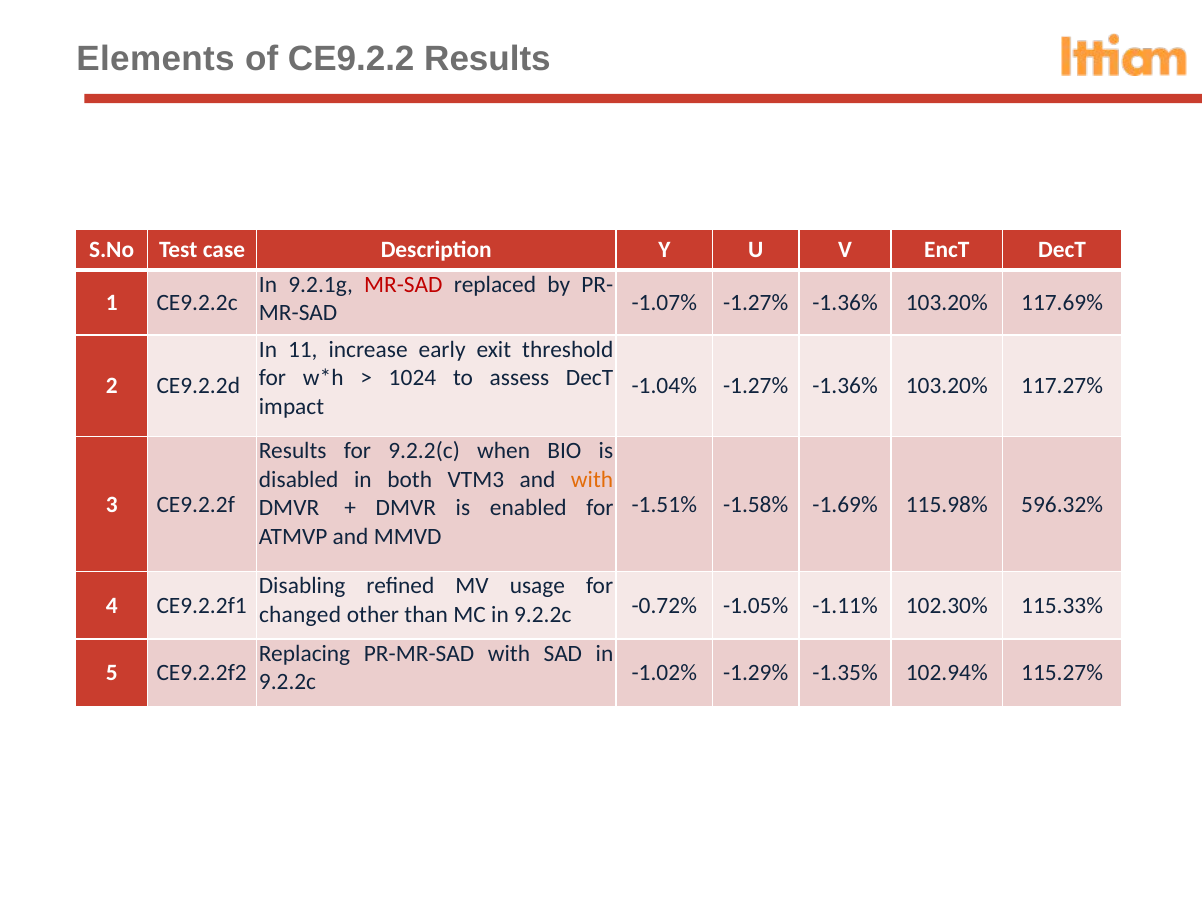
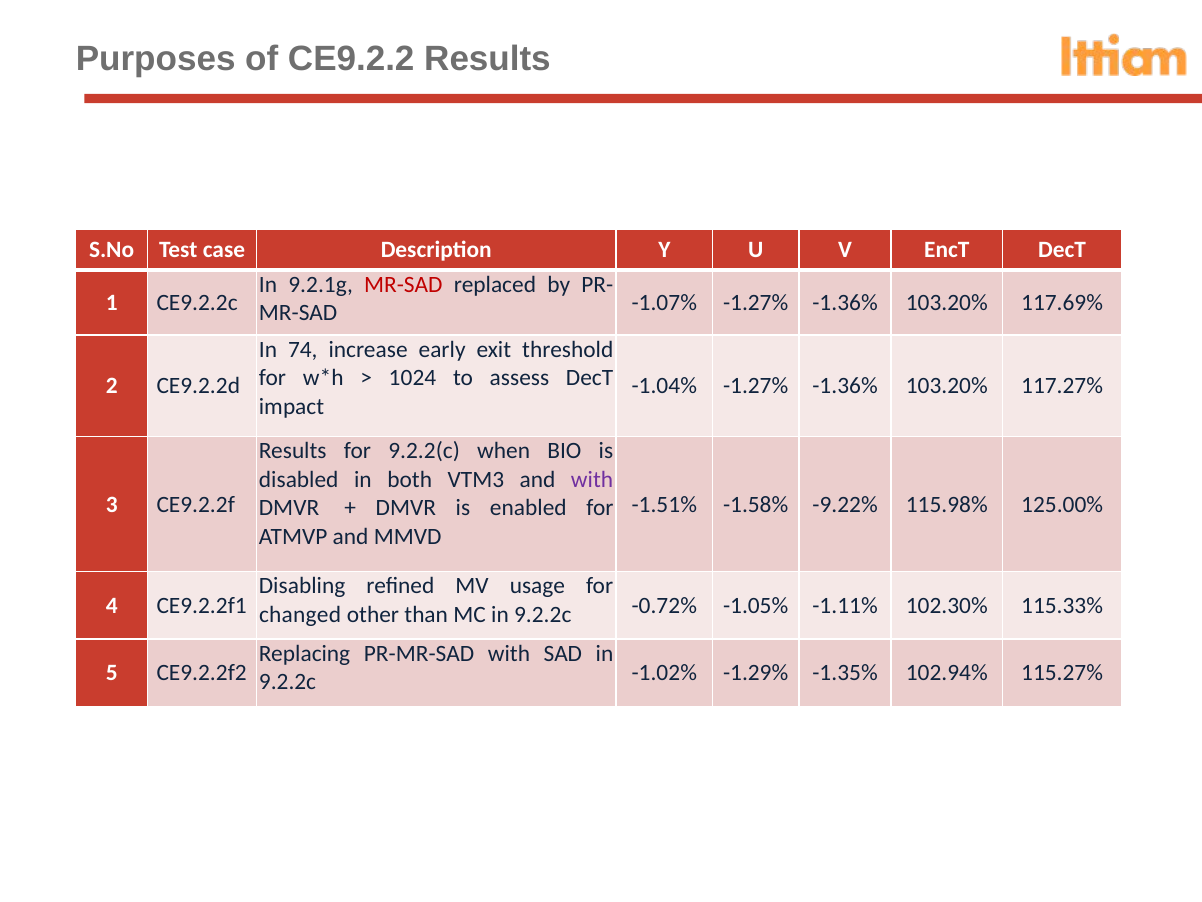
Elements: Elements -> Purposes (156, 59)
11: 11 -> 74 (303, 350)
with colour: orange -> purple (592, 479)
-1.69%: -1.69% -> -9.22% (845, 504)
596.32%: 596.32% -> 125.00% (1062, 504)
